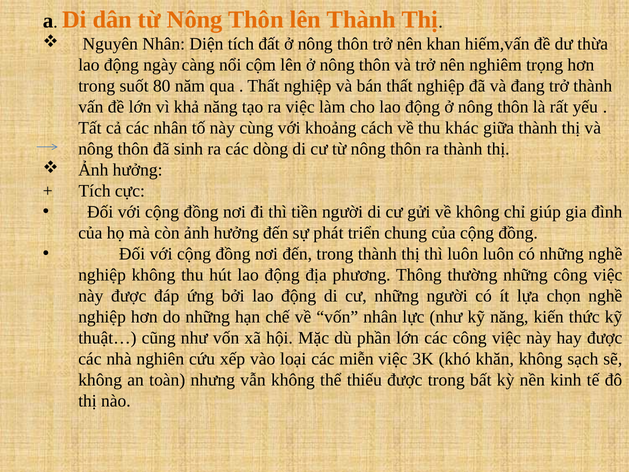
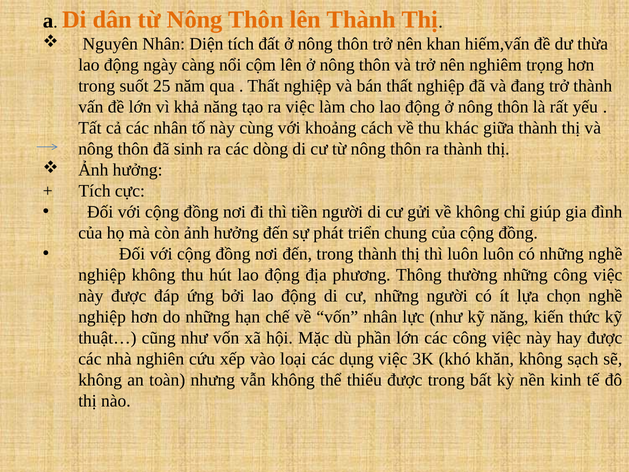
80: 80 -> 25 (162, 86)
miễn: miễn -> dụng (357, 359)
